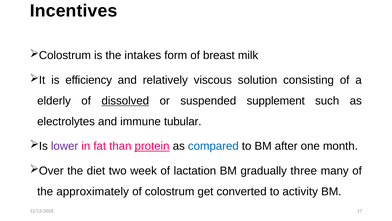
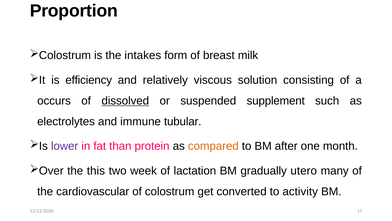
Incentives: Incentives -> Proportion (74, 11)
elderly: elderly -> occurs (54, 101)
protein underline: present -> none (152, 146)
compared colour: blue -> orange (213, 146)
diet: diet -> this (96, 171)
three: three -> utero (304, 171)
approximately: approximately -> cardiovascular (93, 191)
